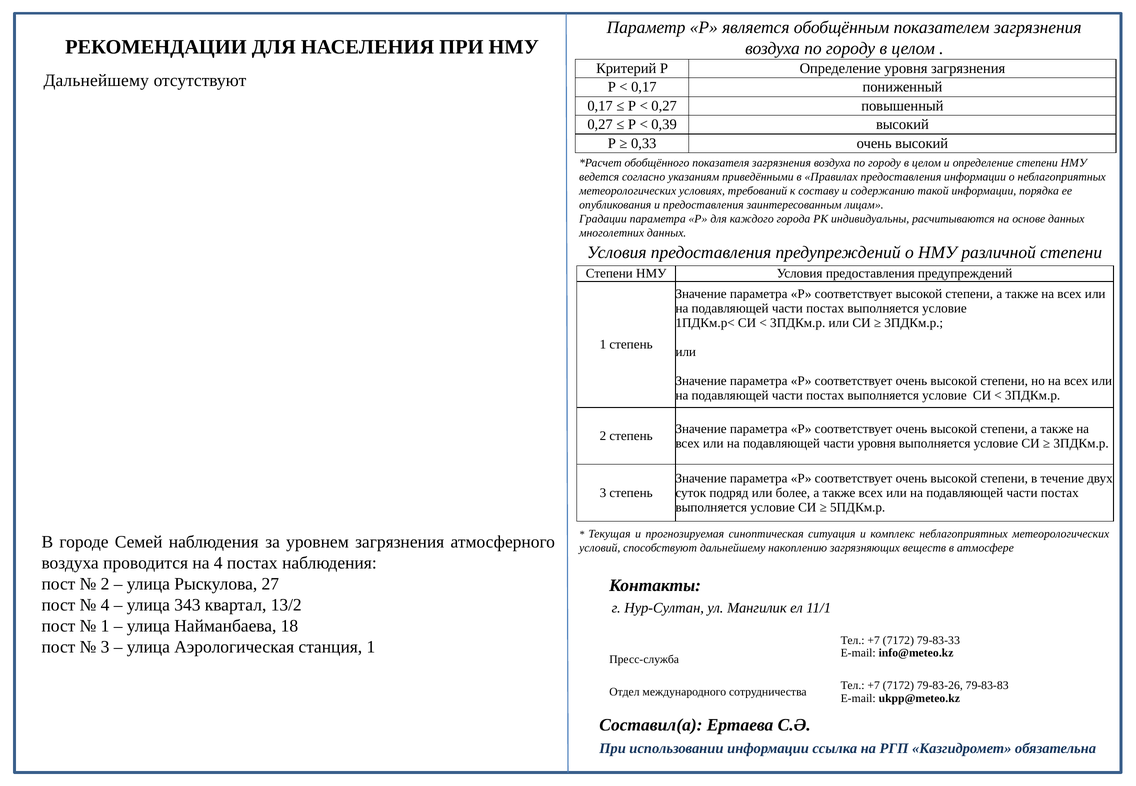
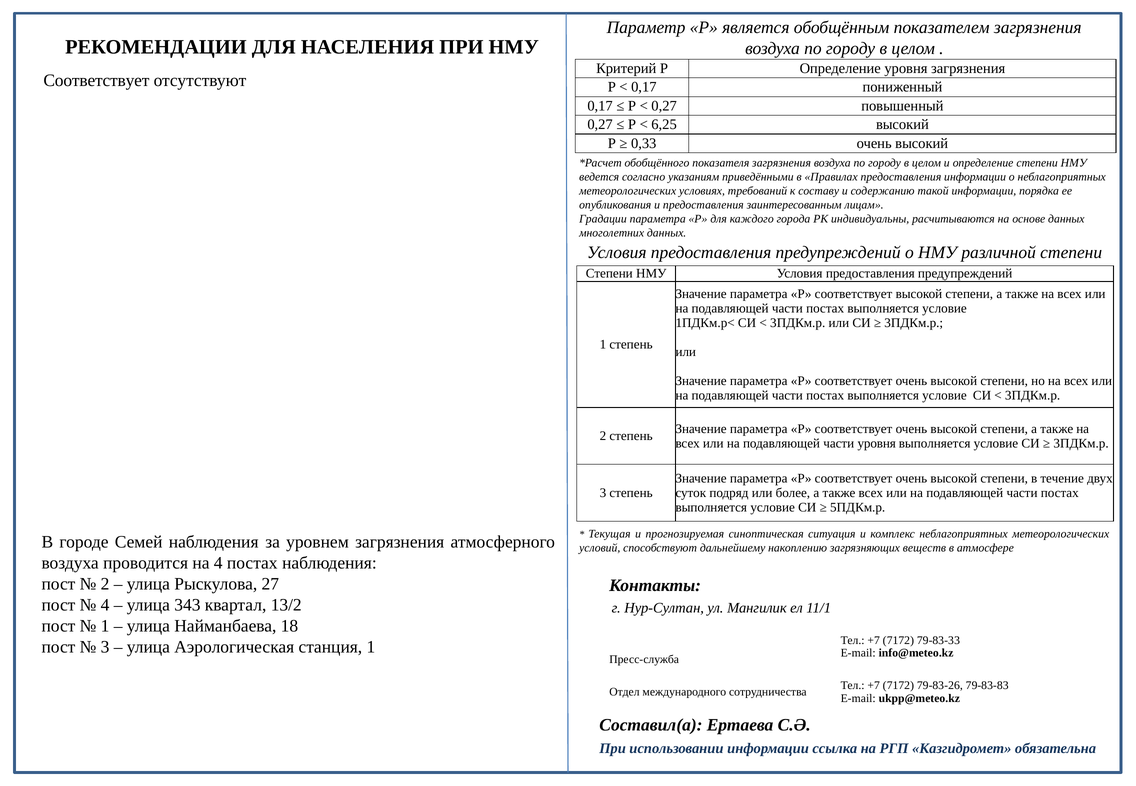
Дальнейшему: Дальнейшему -> Соответствует (96, 81)
0,39: 0,39 -> 6,25 (664, 125)
